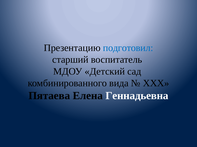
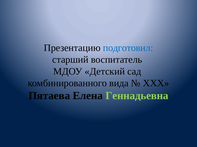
Геннадьевна colour: white -> light green (137, 96)
